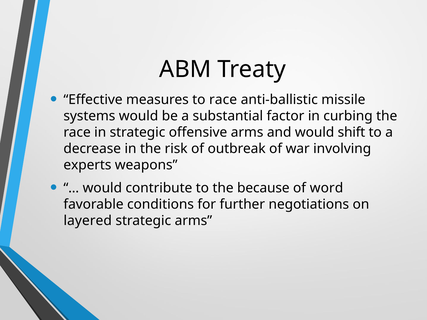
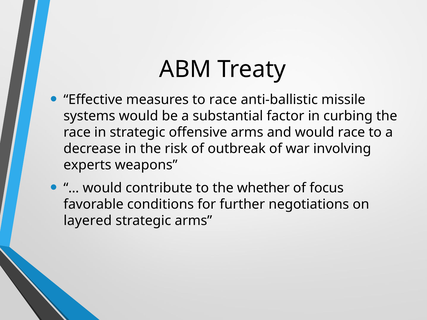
would shift: shift -> race (351, 133)
because: because -> whether (263, 188)
word: word -> focus (327, 188)
